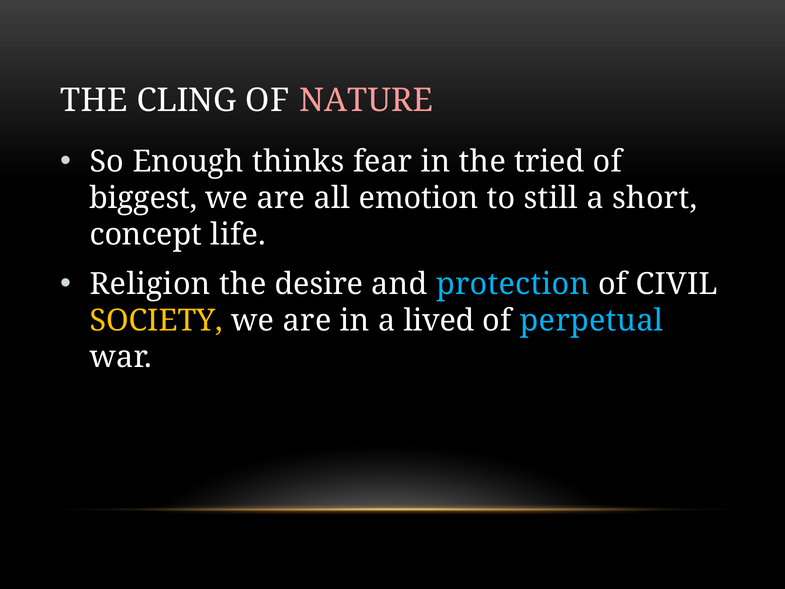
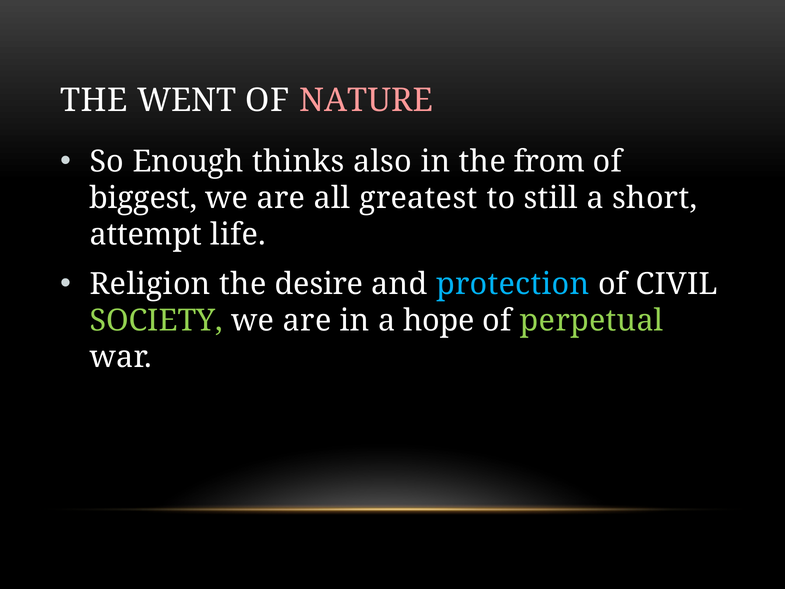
CLING: CLING -> WENT (187, 100)
fear: fear -> also (383, 162)
tried: tried -> from (550, 162)
emotion: emotion -> greatest (418, 198)
concept: concept -> attempt (146, 235)
SOCIETY colour: yellow -> light green (156, 321)
lived: lived -> hope (439, 321)
perpetual colour: light blue -> light green (592, 321)
